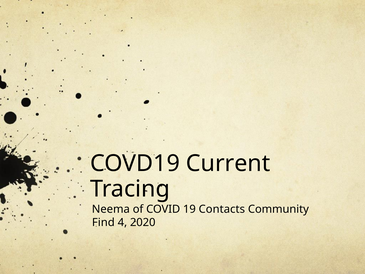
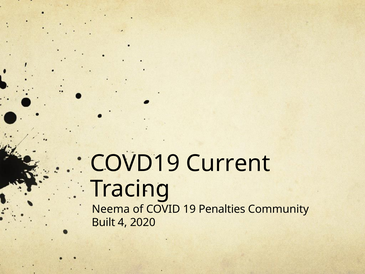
Contacts: Contacts -> Penalties (222, 209)
Find: Find -> Built (103, 222)
